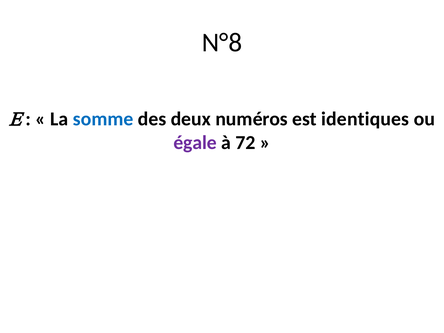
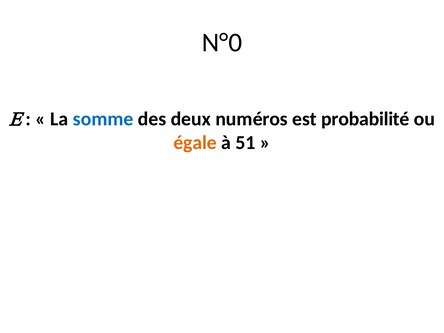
N°8: N°8 -> N°0 (222, 43)
identiques: identiques -> probabilité (365, 119)
égale colour: purple -> orange (195, 143)
72: 72 -> 51 (245, 143)
